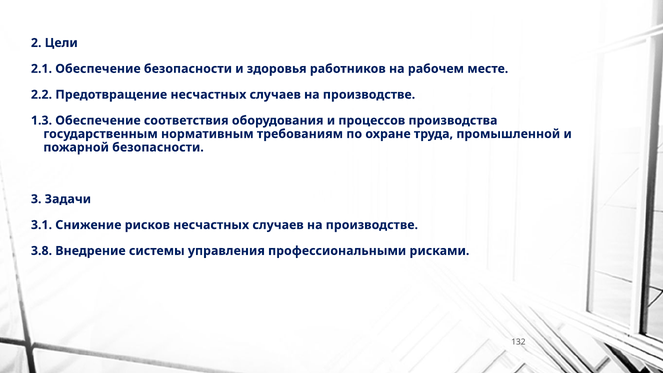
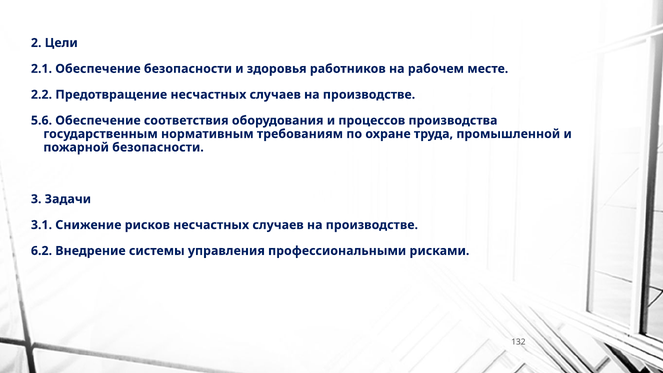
1.3: 1.3 -> 5.6 (41, 120)
3.8: 3.8 -> 6.2 (41, 251)
